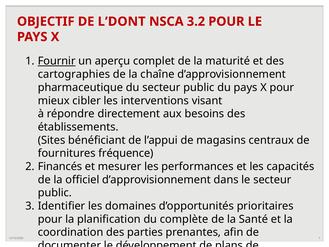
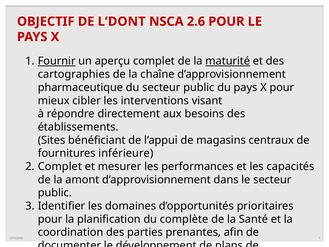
3.2: 3.2 -> 2.6 (196, 21)
maturité underline: none -> present (228, 61)
fréquence: fréquence -> inférieure (126, 153)
Financés: Financés -> Complet (60, 166)
officiel: officiel -> amont (82, 179)
